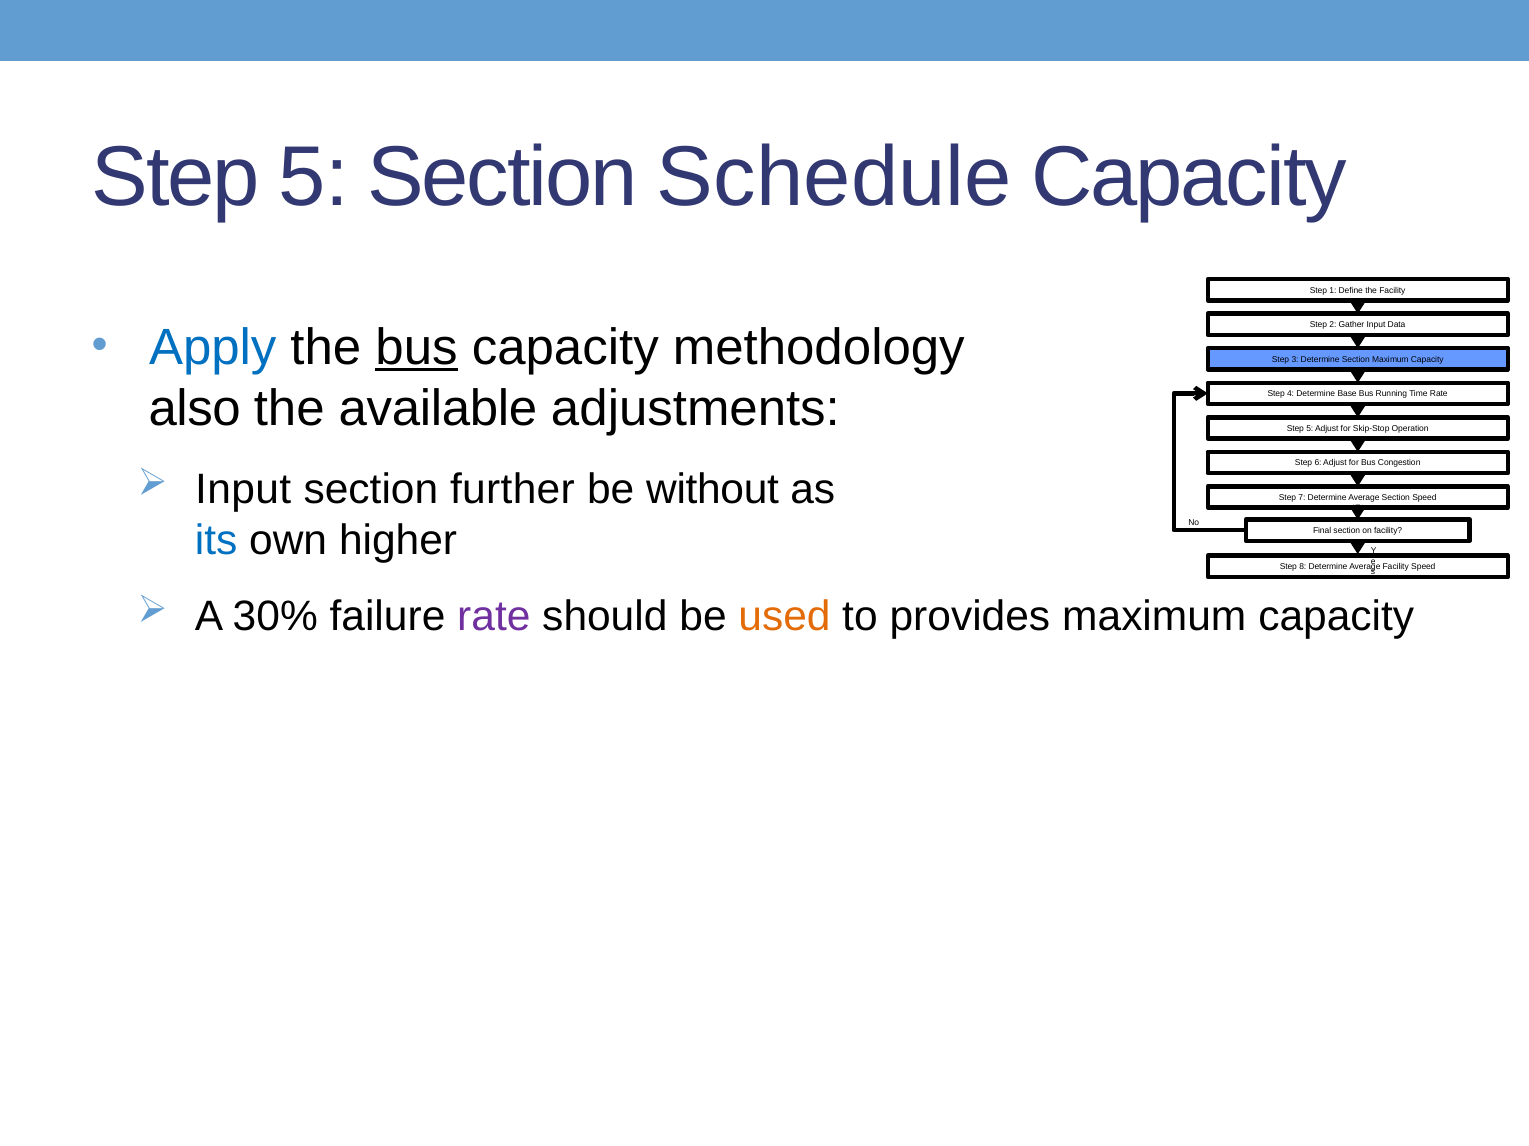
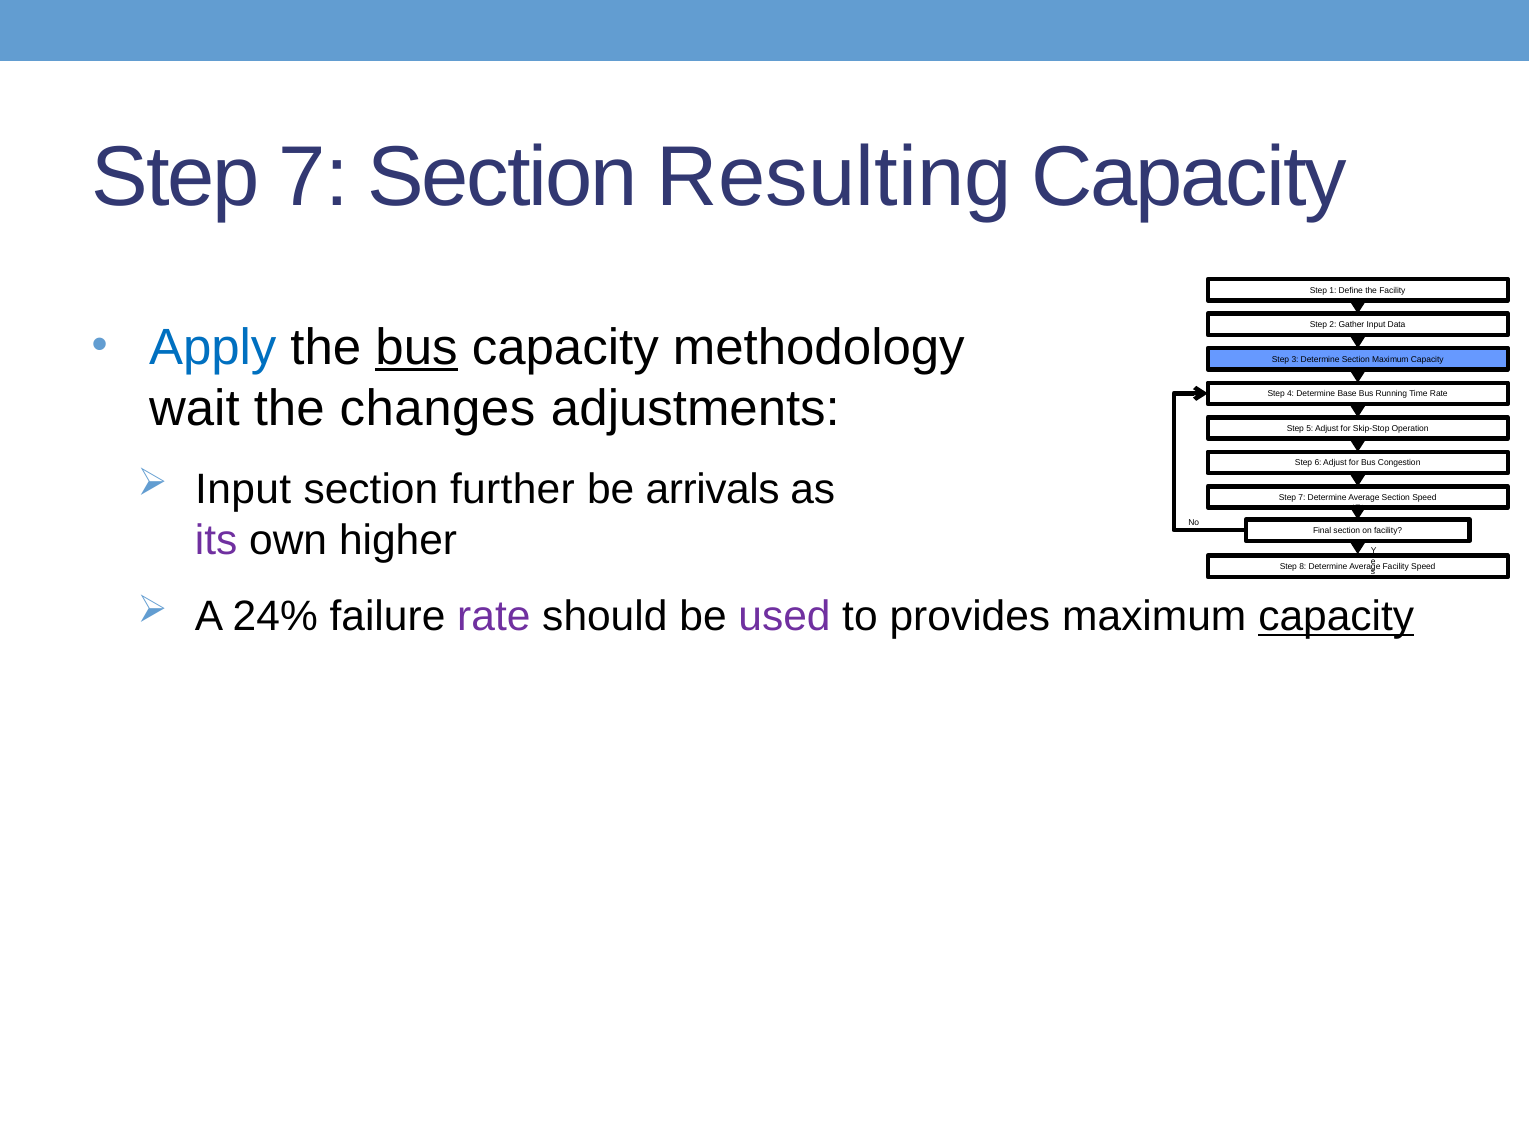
5: 5 -> 7 (314, 178)
Schedule: Schedule -> Resulting (834, 178)
also: also -> wait (194, 409)
available: available -> changes (437, 409)
without: without -> arrivals (713, 490)
its colour: blue -> purple (216, 541)
30%: 30% -> 24% (275, 617)
used colour: orange -> purple (784, 617)
capacity underline: none -> present (1336, 617)
